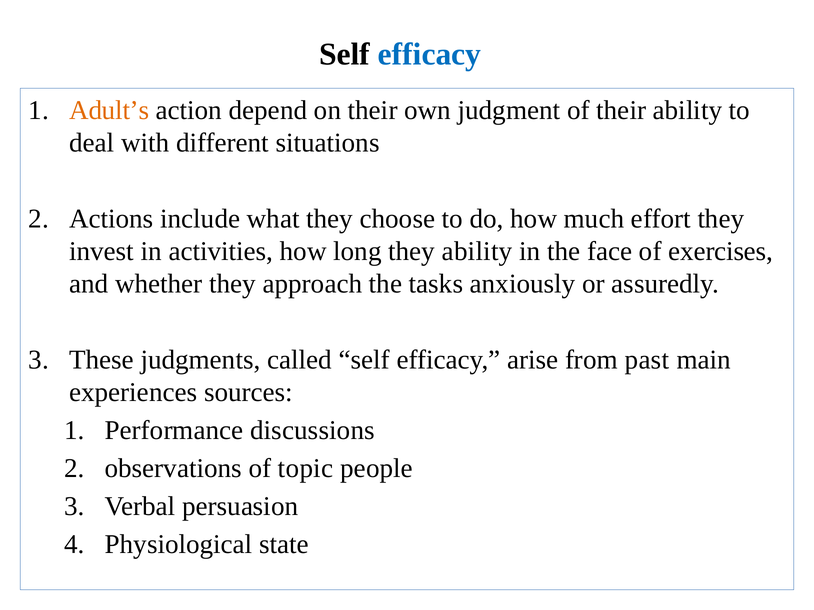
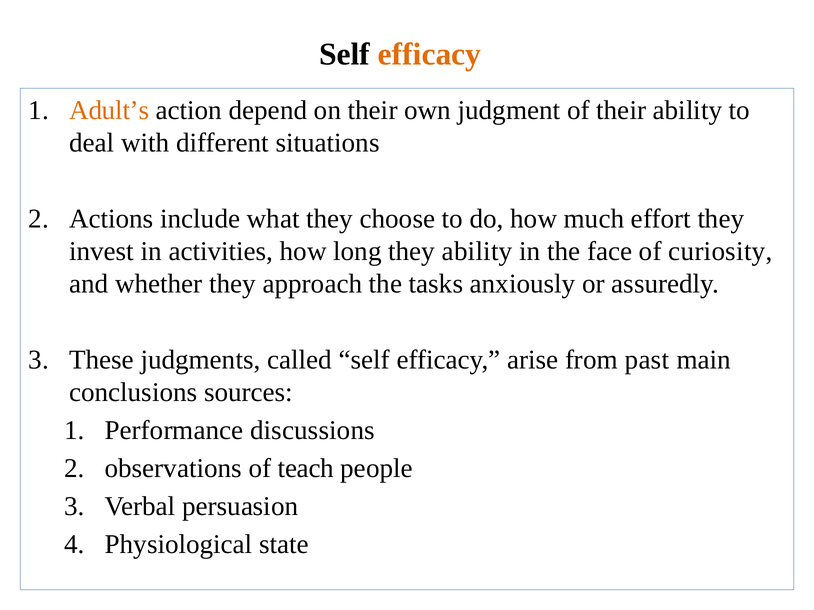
efficacy colour: blue -> orange (429, 54)
exercises: exercises -> curiosity (720, 252)
experiences: experiences -> conclusions (133, 393)
topic: topic -> teach (306, 469)
